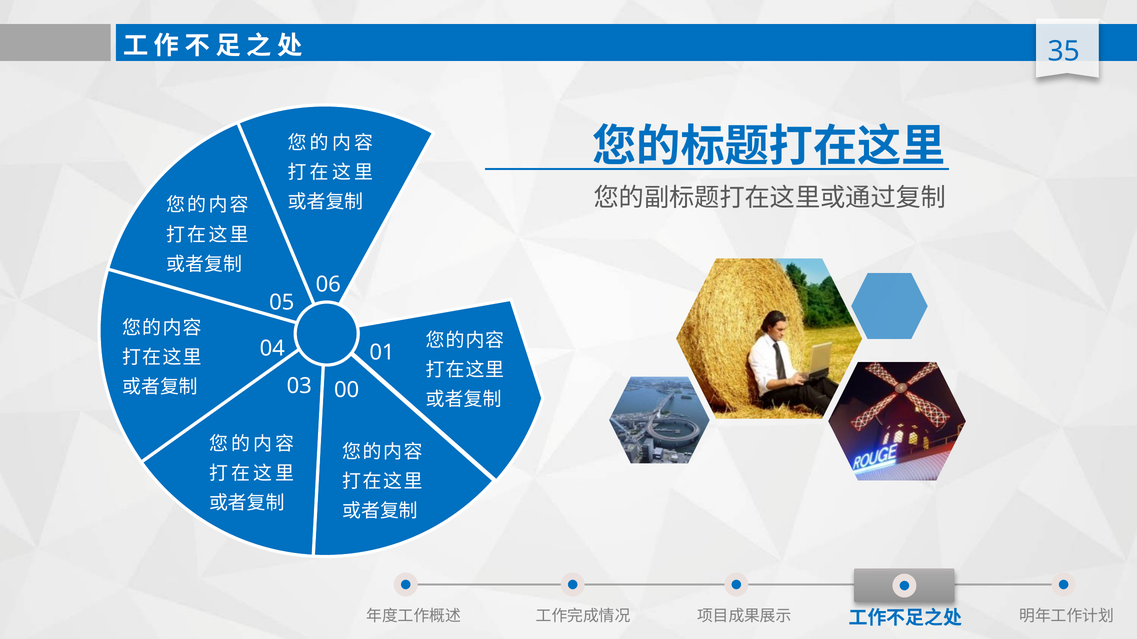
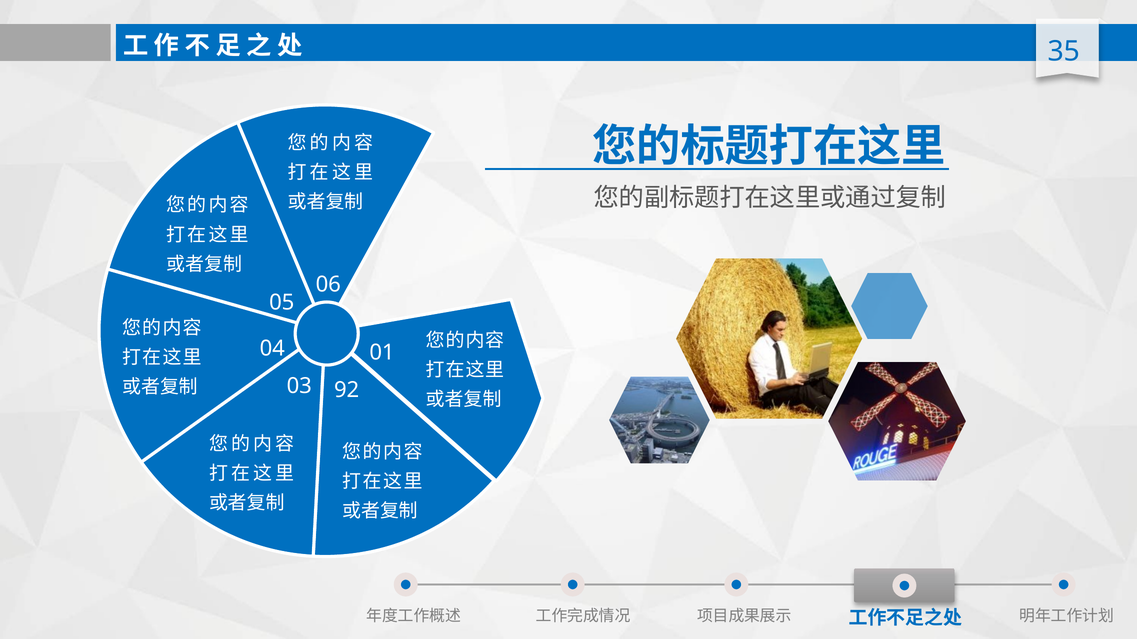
00: 00 -> 92 (347, 391)
